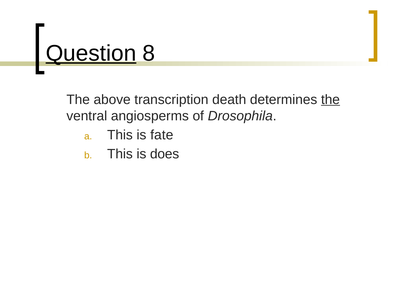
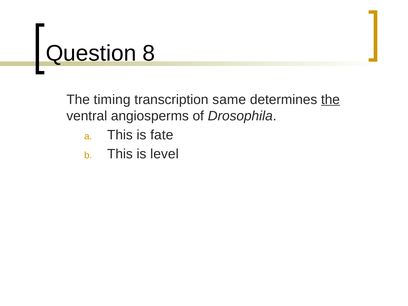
Question underline: present -> none (91, 53)
above: above -> timing (112, 100)
death: death -> same (229, 100)
does: does -> level (164, 154)
